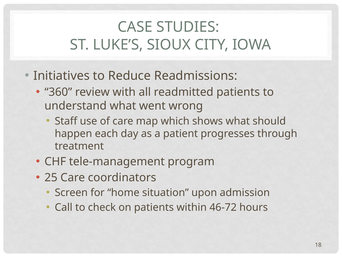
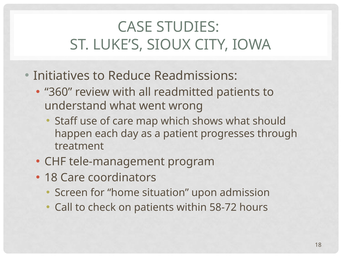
25: 25 -> 18 (51, 177)
46-72: 46-72 -> 58-72 (223, 207)
